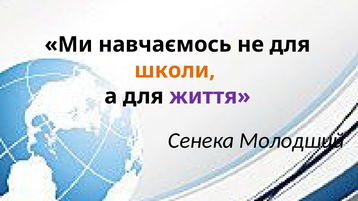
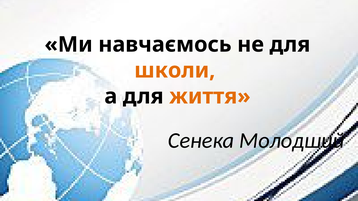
життя colour: purple -> orange (210, 96)
